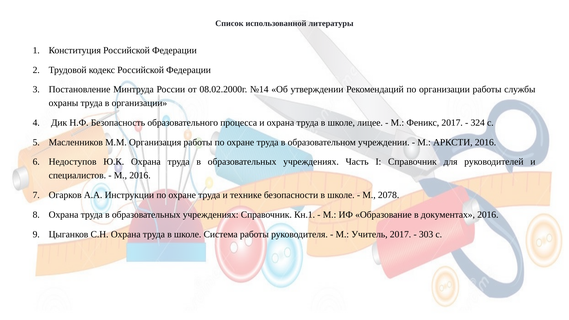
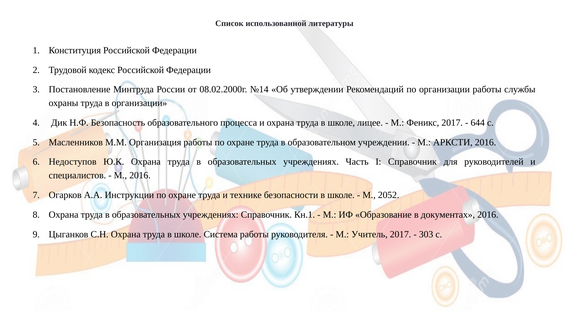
324: 324 -> 644 (478, 123)
2078: 2078 -> 2052 (389, 195)
